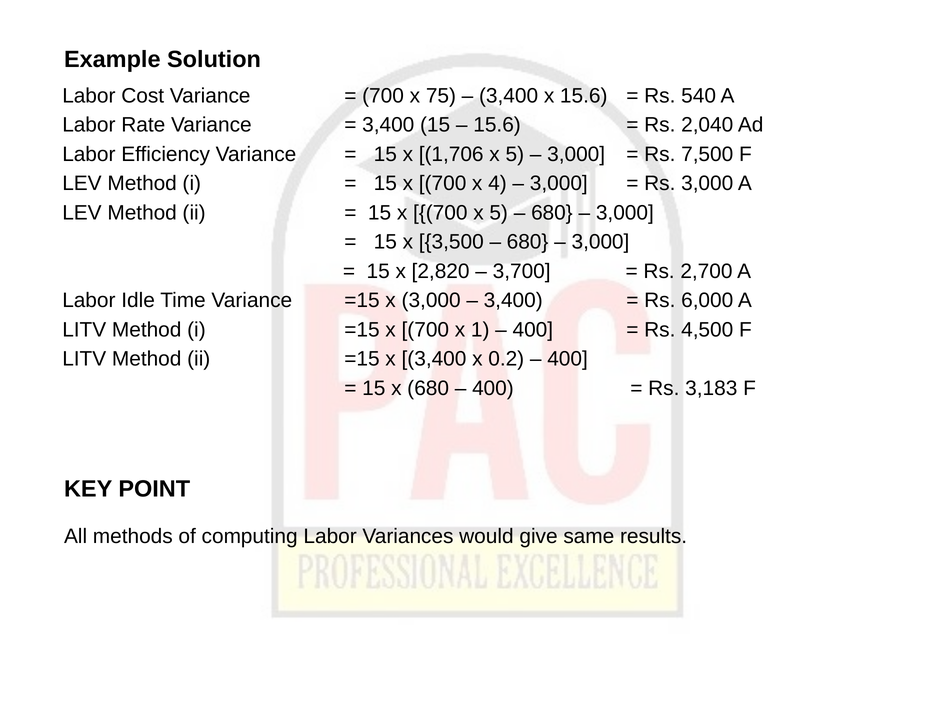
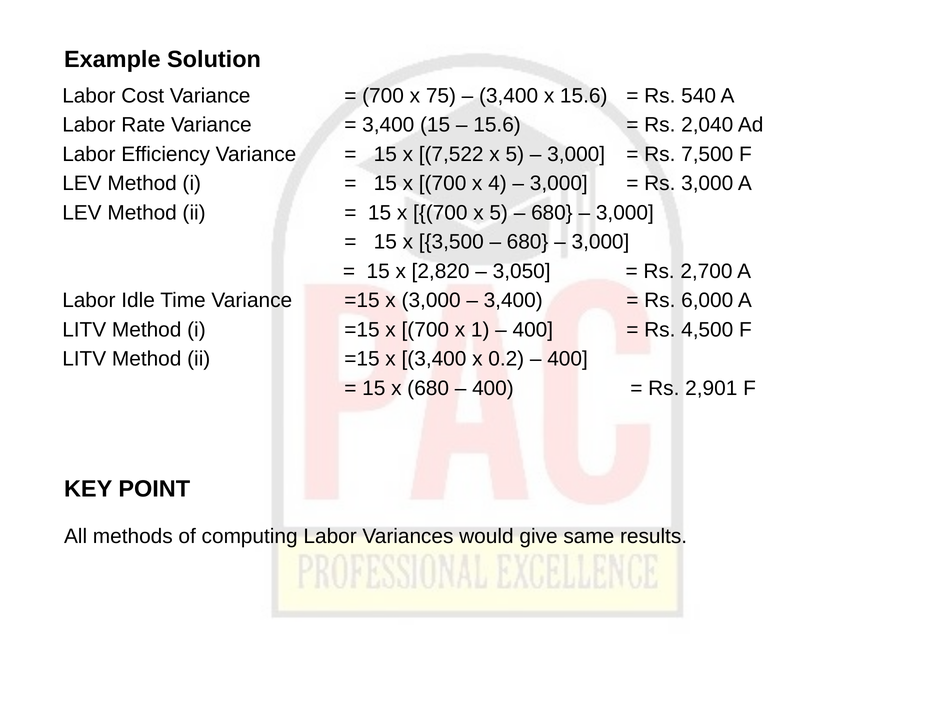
1,706: 1,706 -> 7,522 (451, 154)
3,700: 3,700 -> 3,050 (522, 271)
3,183: 3,183 -> 2,901 (711, 388)
